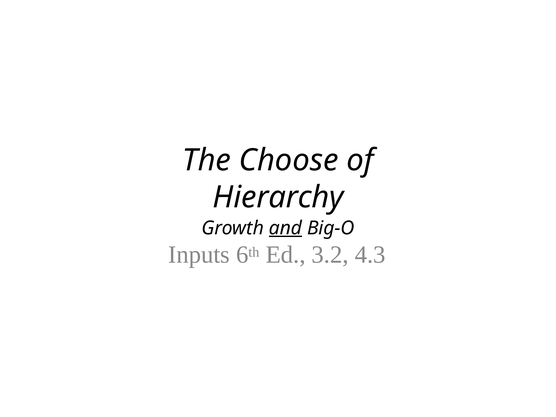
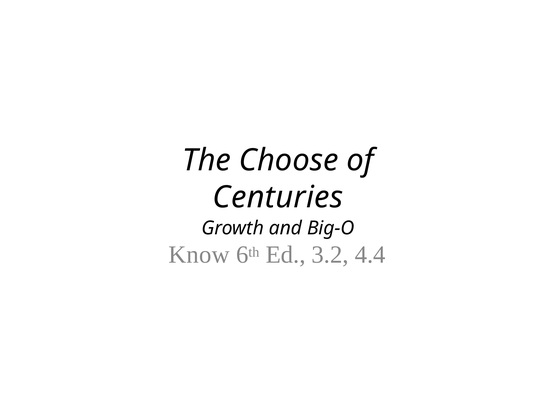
Hierarchy: Hierarchy -> Centuries (278, 197)
and underline: present -> none (285, 228)
Inputs: Inputs -> Know (199, 255)
4.3: 4.3 -> 4.4 (370, 255)
